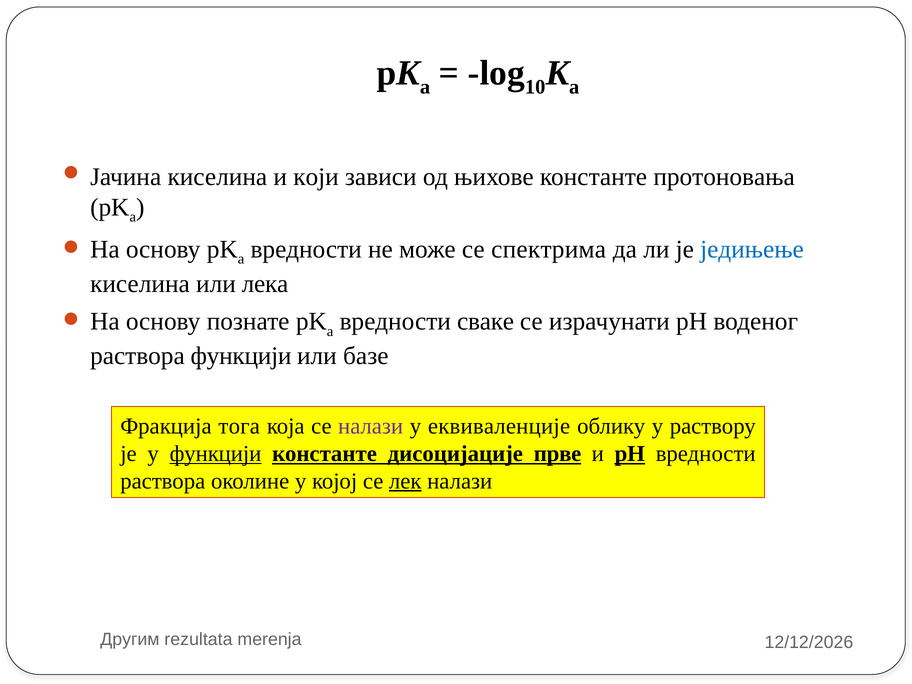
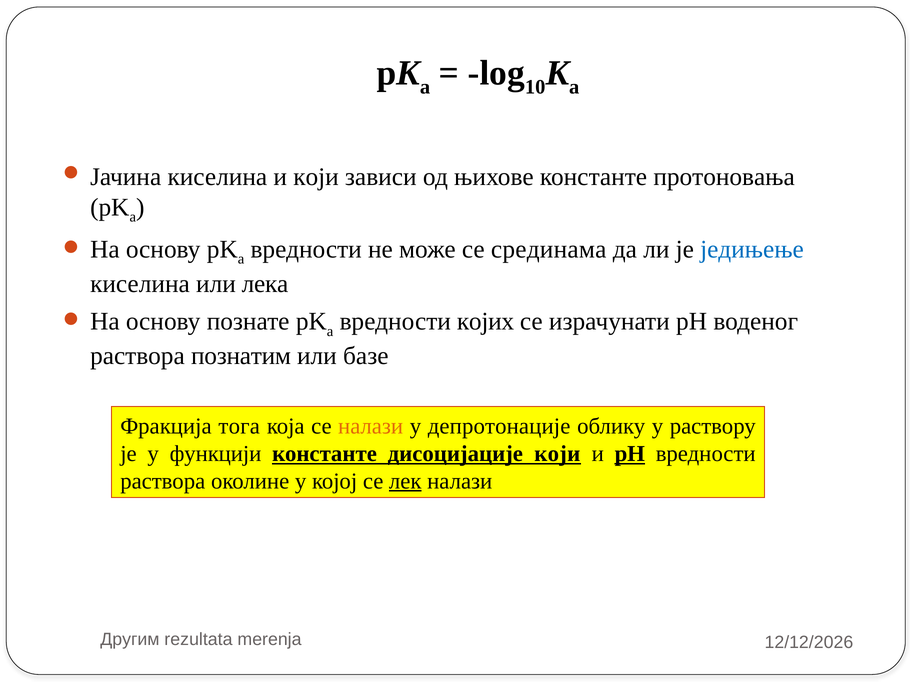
спектрима: спектрима -> срединама (549, 249)
сваке: сваке -> којих (486, 321)
раствора функцији: функцији -> познатим (241, 356)
налази colour: purple -> orange (371, 426)
еквиваленције: еквиваленције -> депротонације (499, 426)
функцији underline: present -> none (216, 454)
дисоцијације прве: прве -> који (557, 454)
